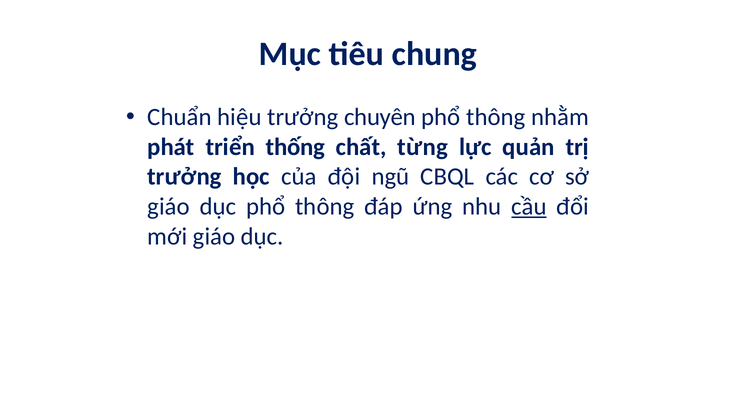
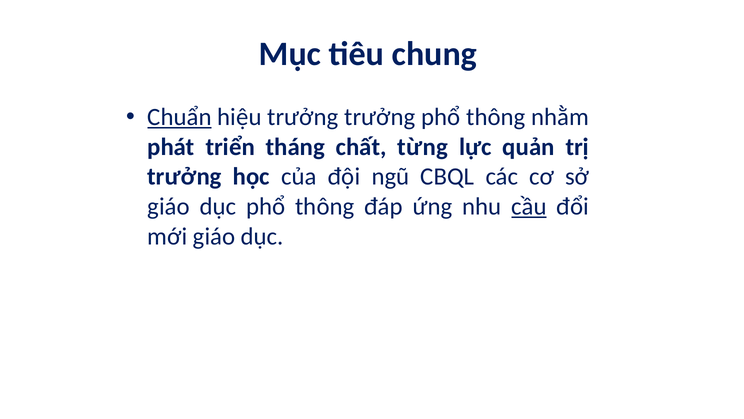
Chuẩn underline: none -> present (179, 117)
trưởng chuyên: chuyên -> trưởng (380, 117)
thống: thống -> tháng (295, 147)
